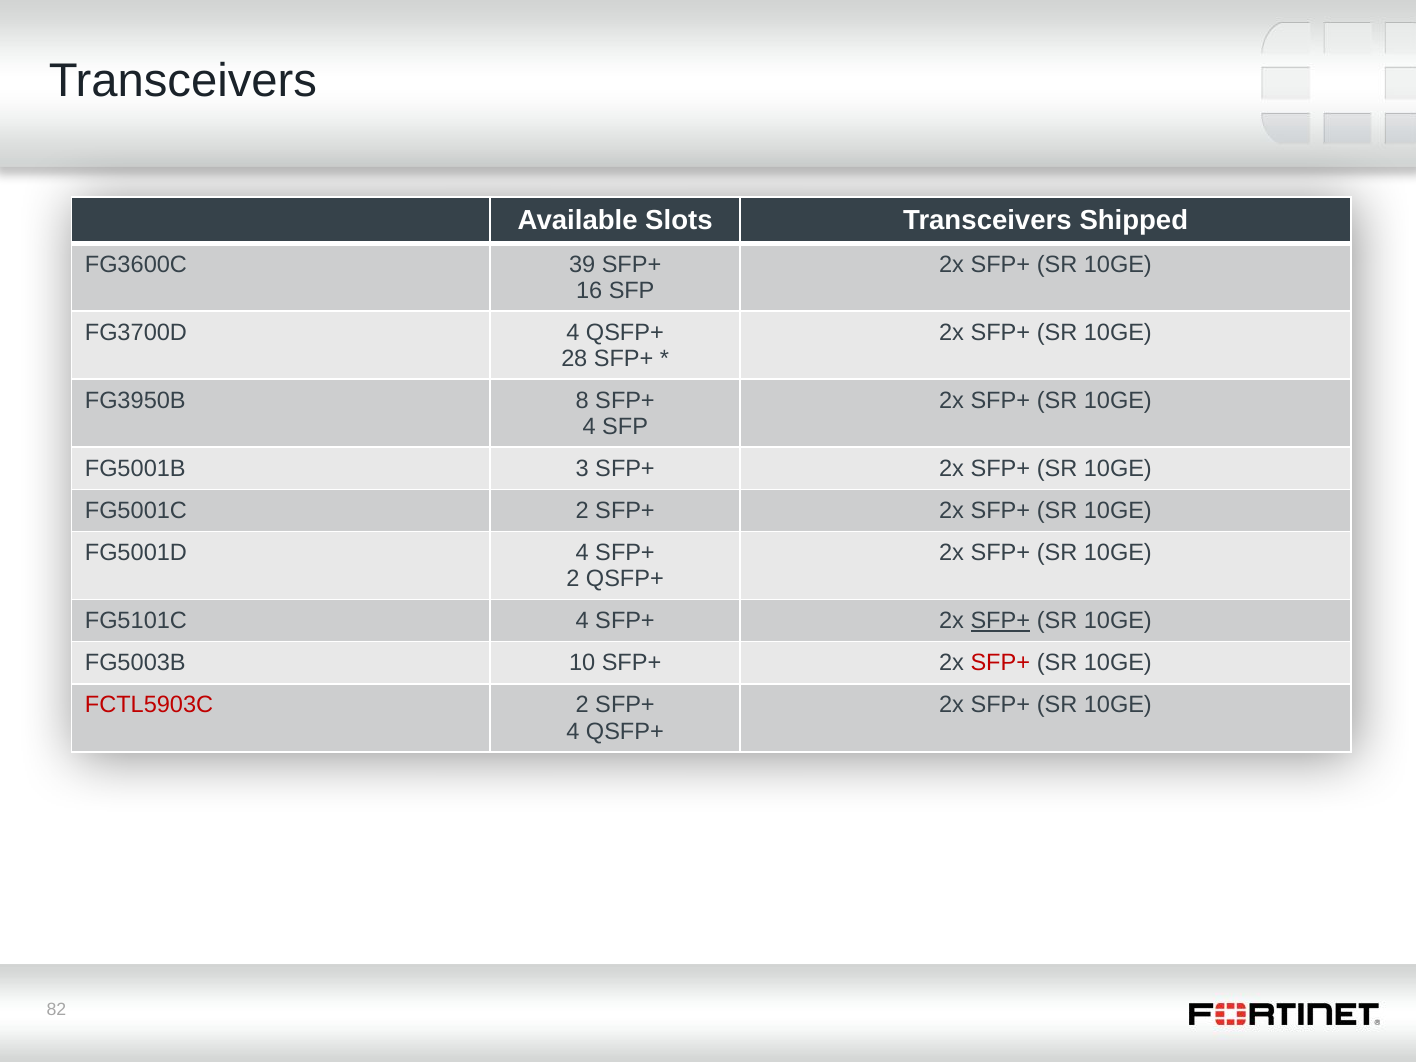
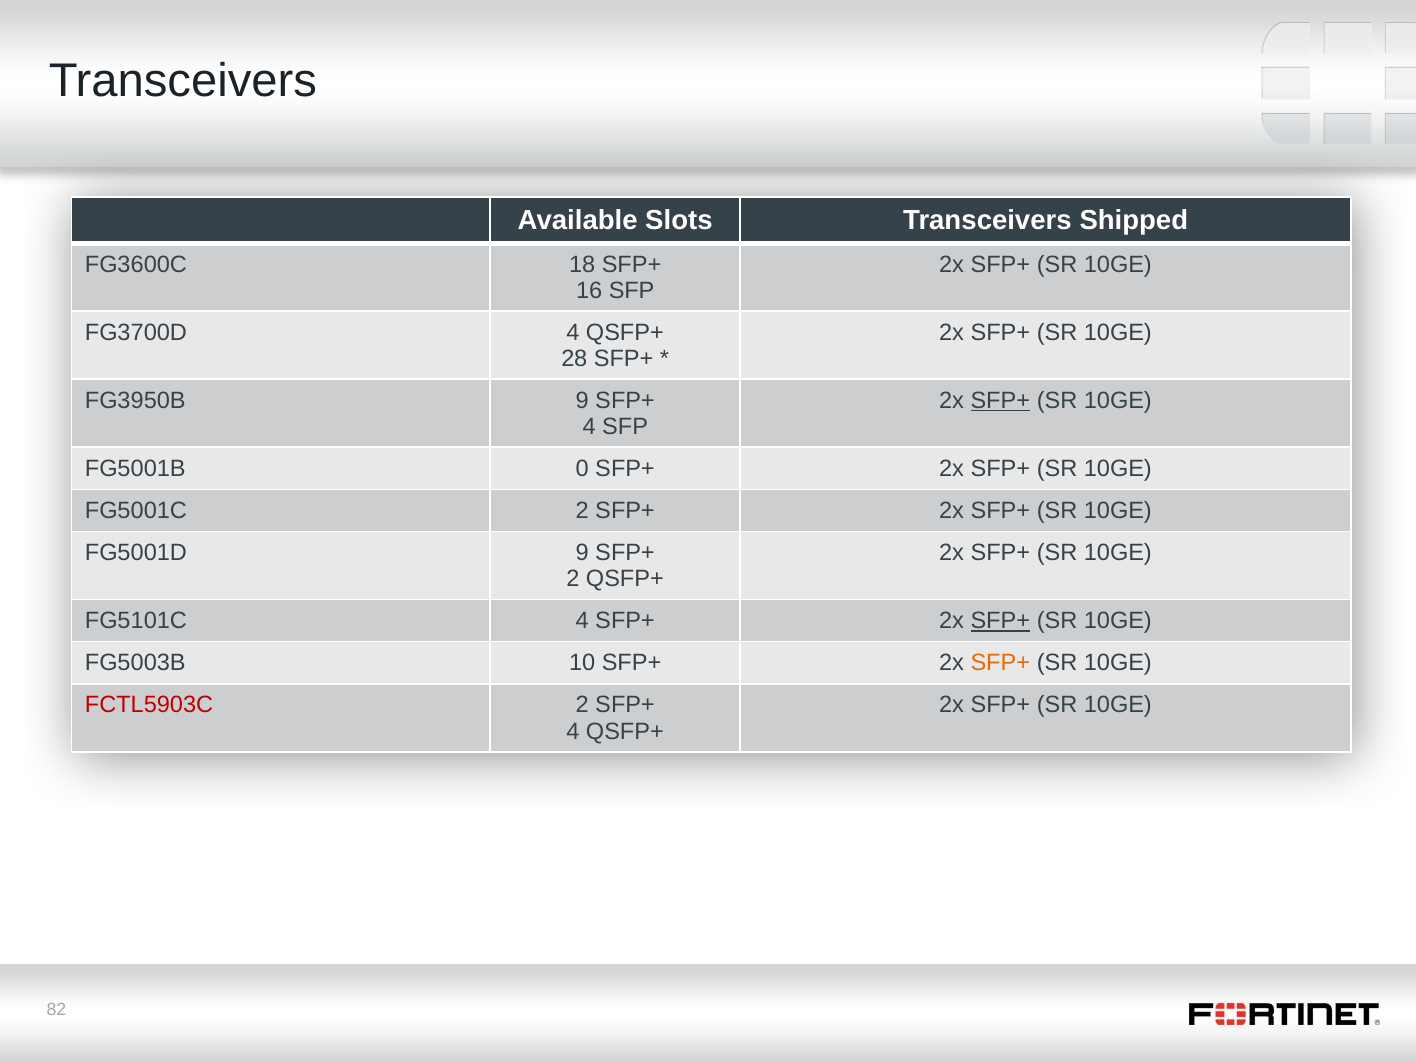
39: 39 -> 18 (582, 264)
FG3950B 8: 8 -> 9 (582, 401)
SFP+ underline: none -> present (1000, 401)
3: 3 -> 0 (582, 469)
FG5001D 4: 4 -> 9 (582, 553)
SFP+ colour: red -> orange (1000, 663)
